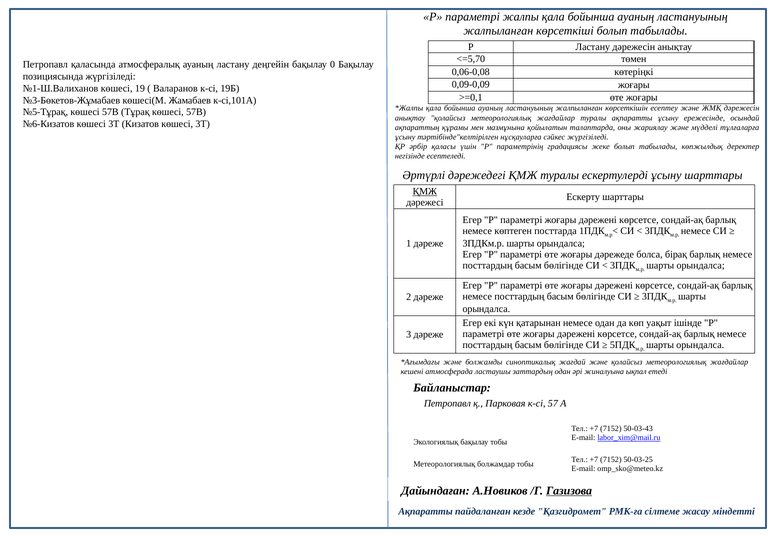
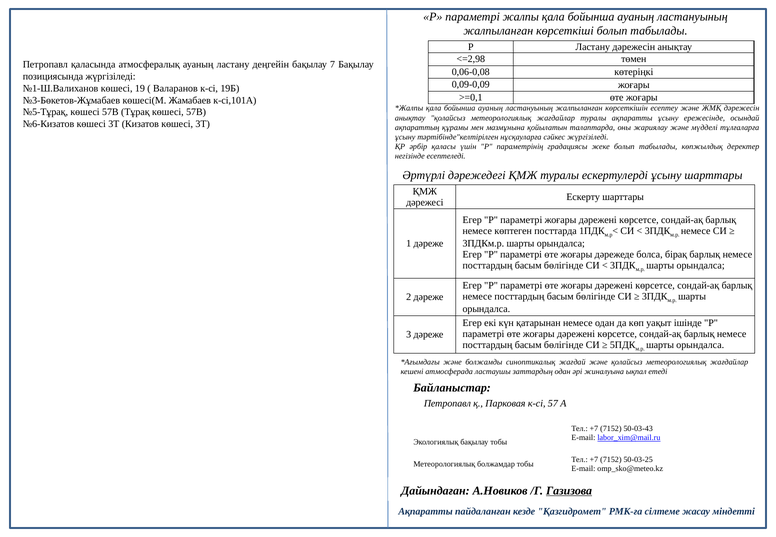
<=5,70: <=5,70 -> <=2,98 (471, 59)
0: 0 -> 7 (333, 64)
ҚМЖ underline: present -> none (425, 191)
